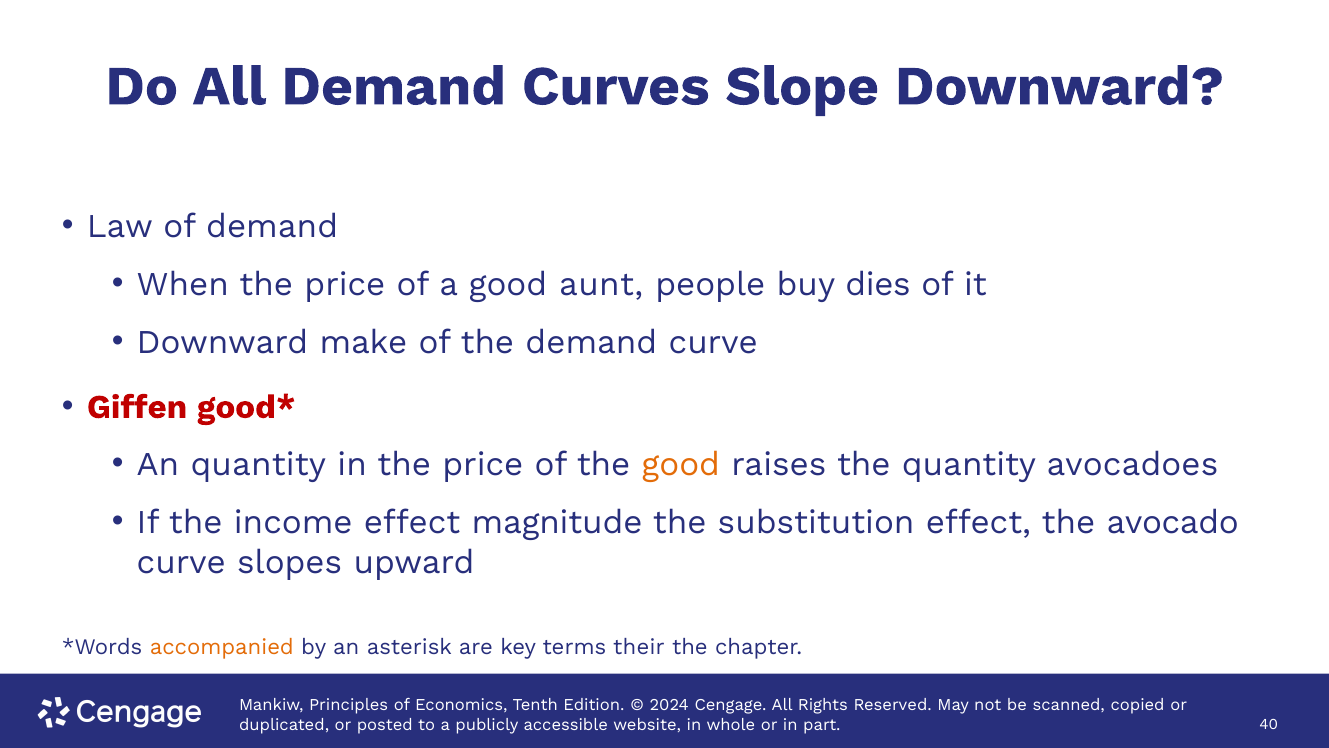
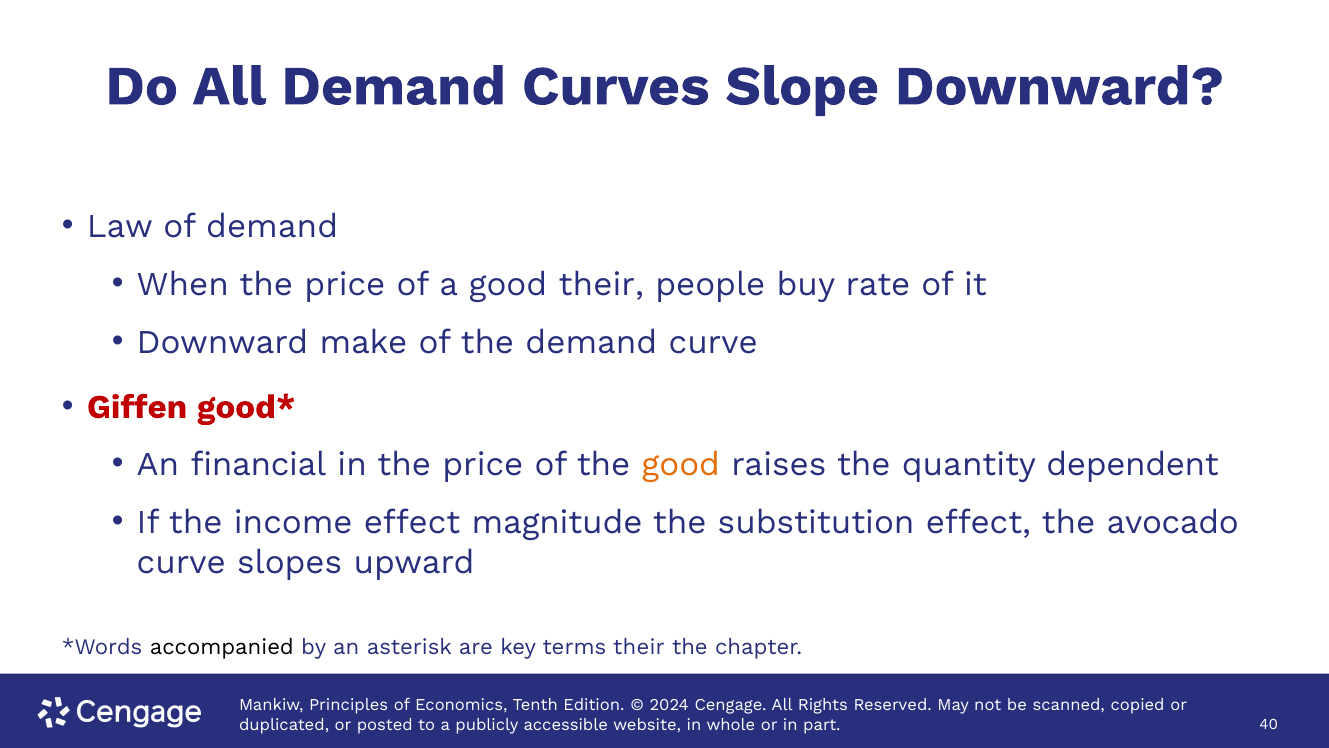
good aunt: aunt -> their (601, 284)
dies: dies -> rate (878, 284)
An quantity: quantity -> financial (258, 465)
avocadoes: avocadoes -> dependent (1133, 465)
accompanied colour: orange -> black (222, 647)
